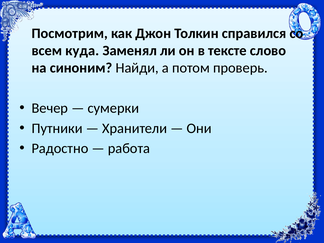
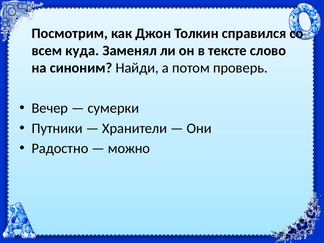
работа: работа -> можно (129, 148)
